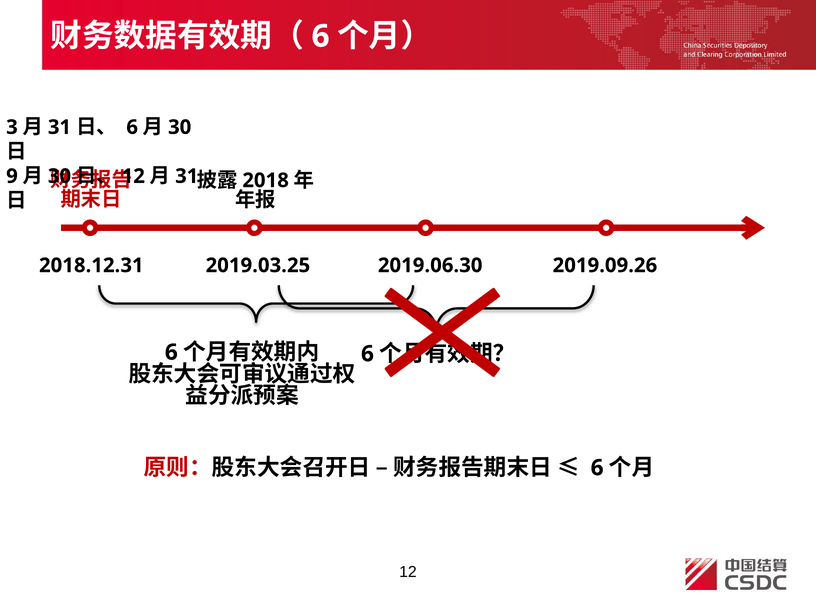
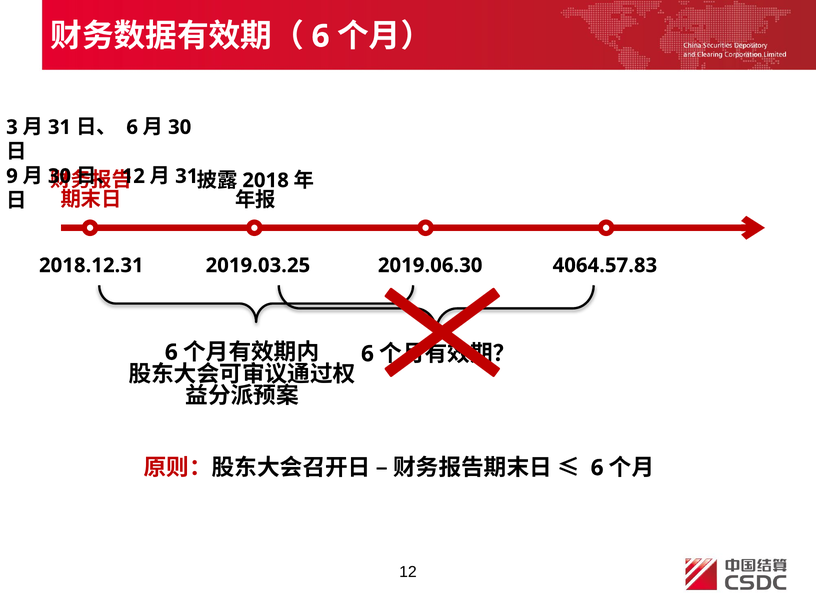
2019.09.26: 2019.09.26 -> 4064.57.83 (605, 265)
